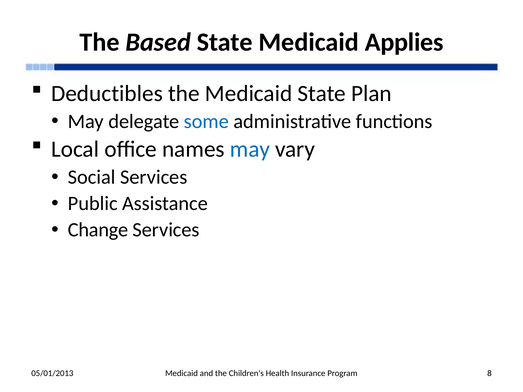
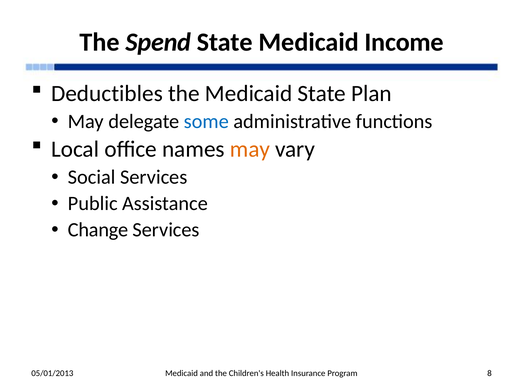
Based: Based -> Spend (158, 42)
Applies: Applies -> Income (404, 42)
may colour: blue -> orange (250, 149)
